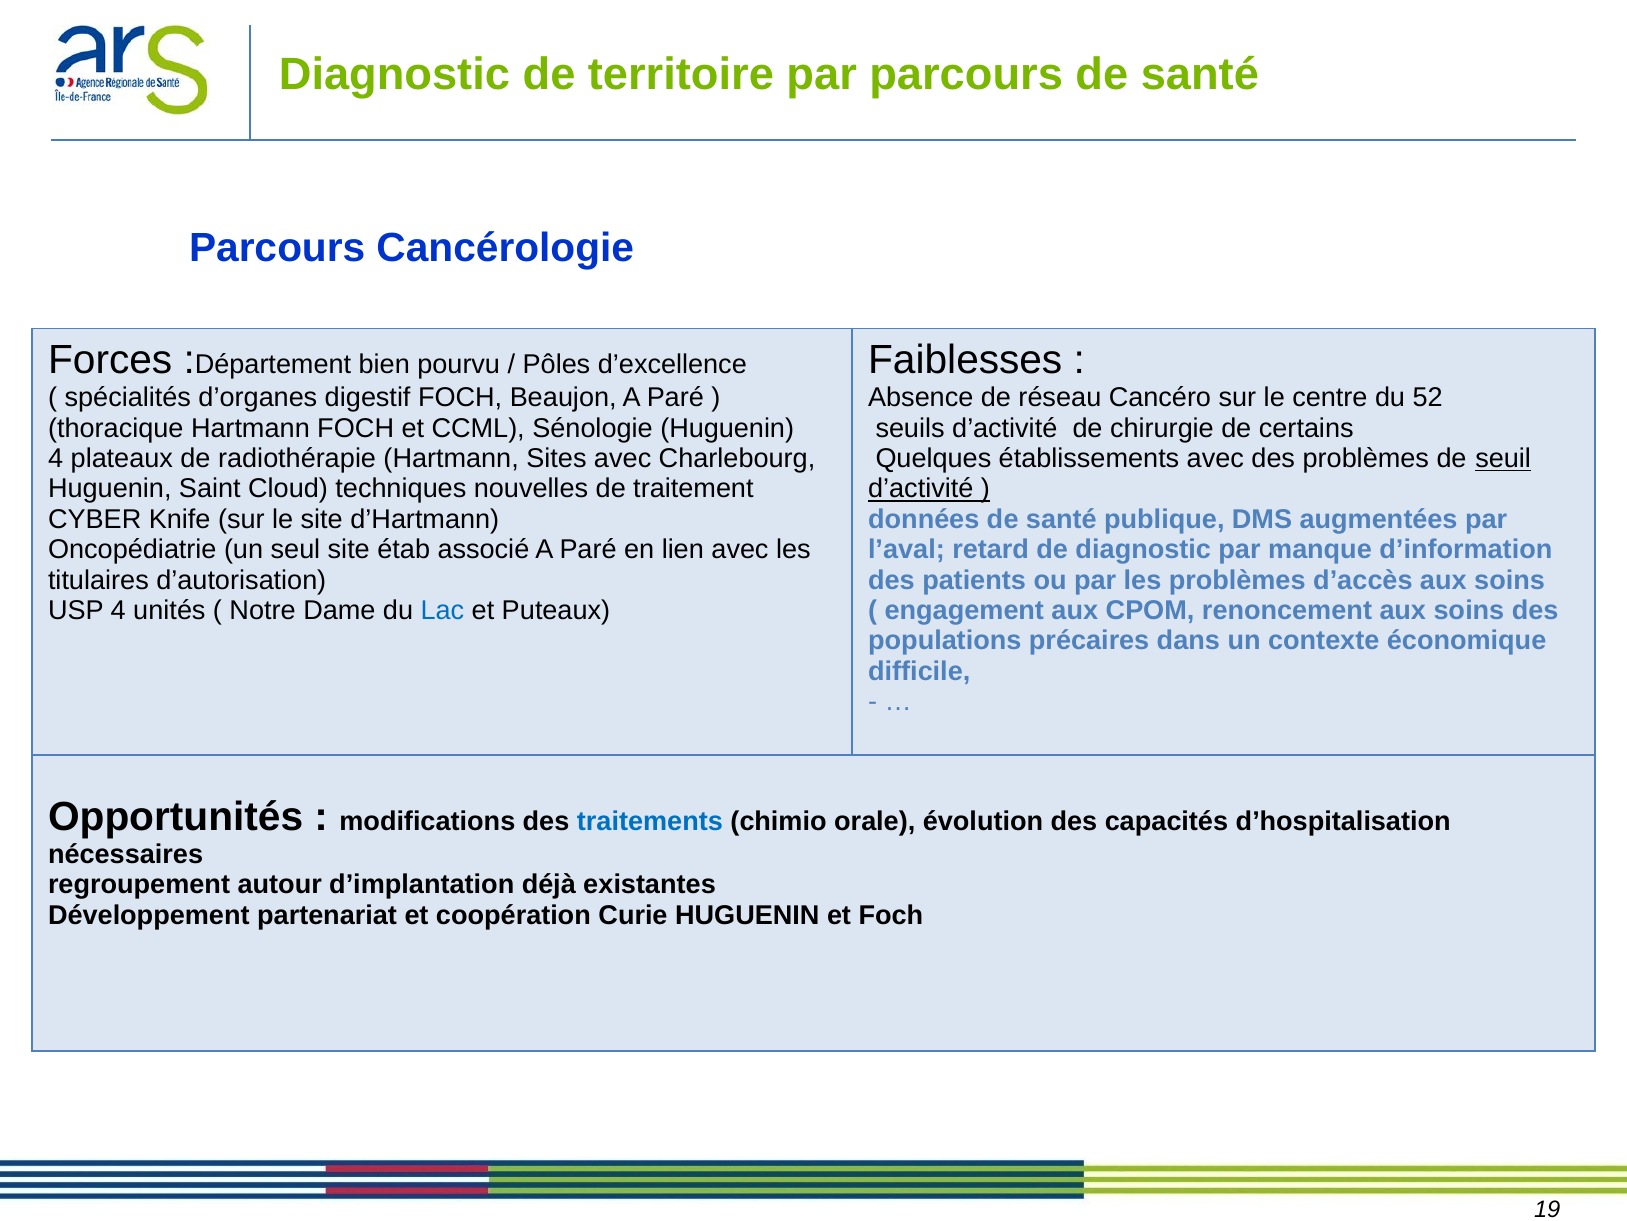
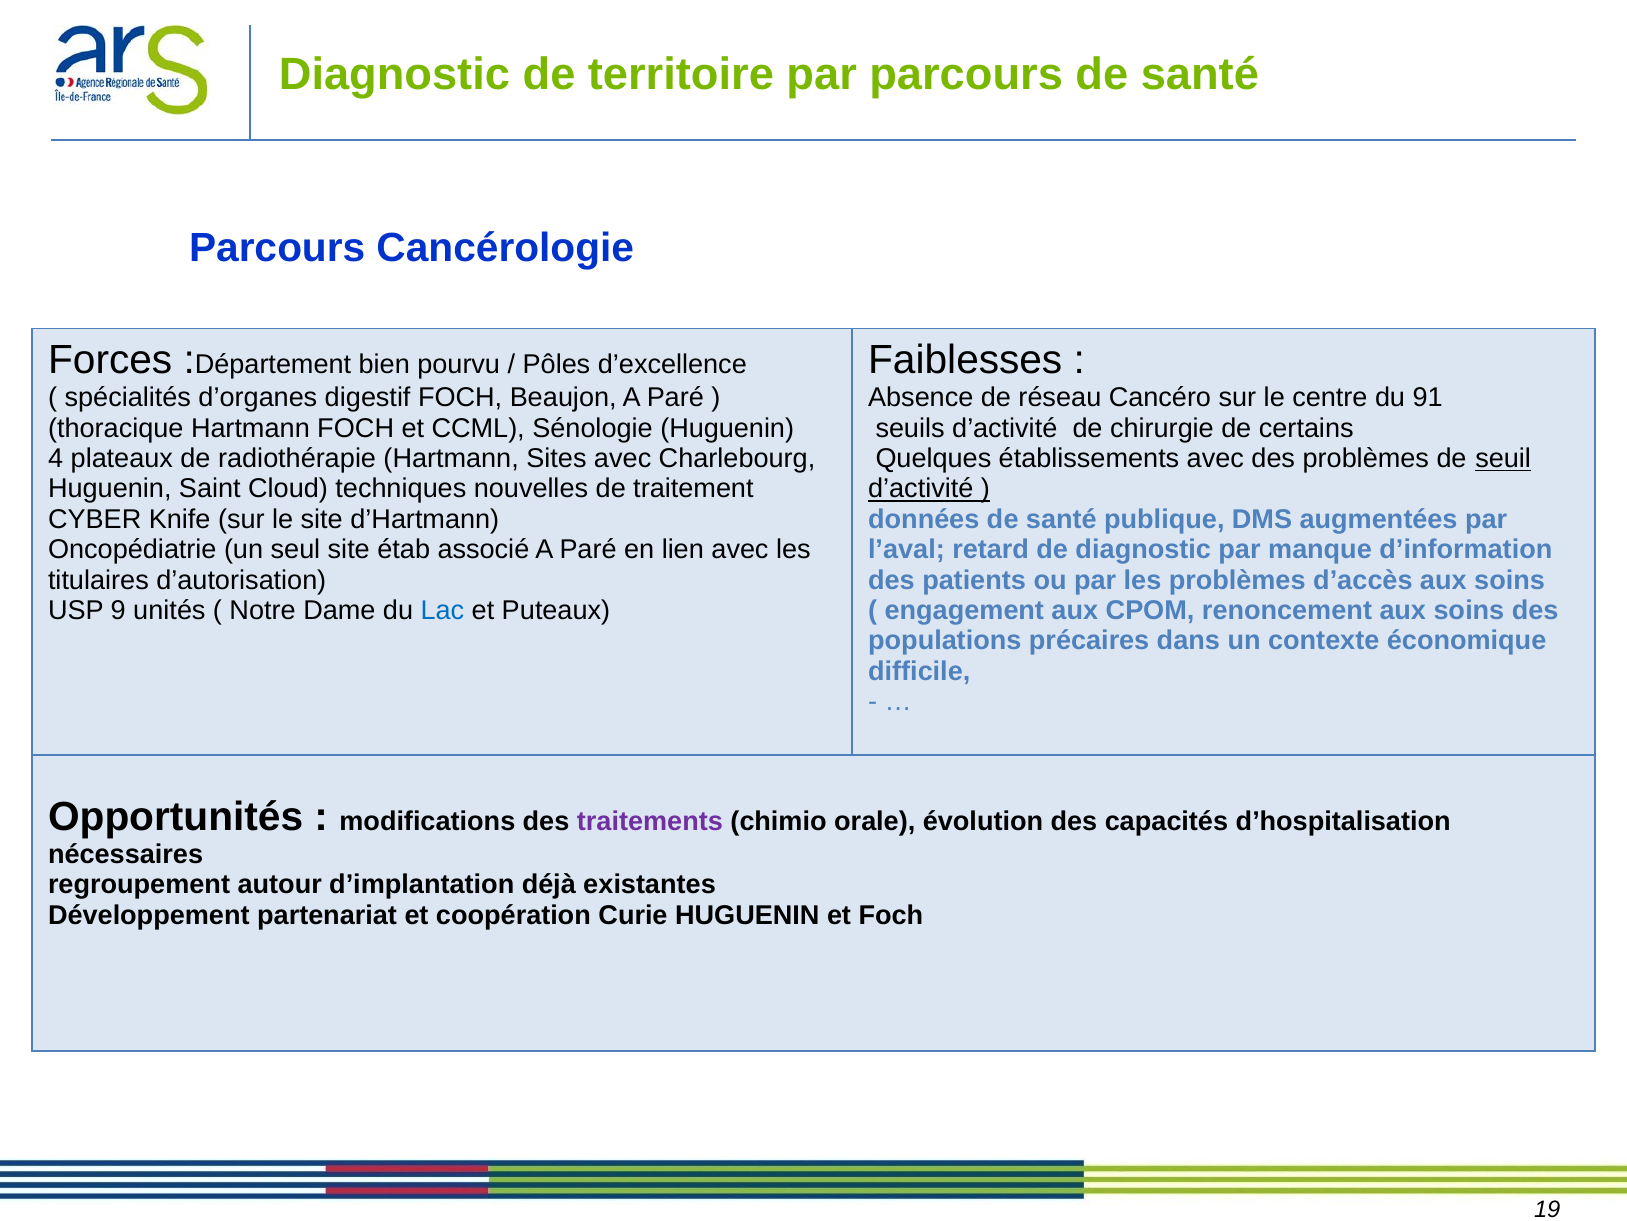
52: 52 -> 91 (1428, 398)
USP 4: 4 -> 9 (118, 610)
traitements colour: blue -> purple (650, 821)
